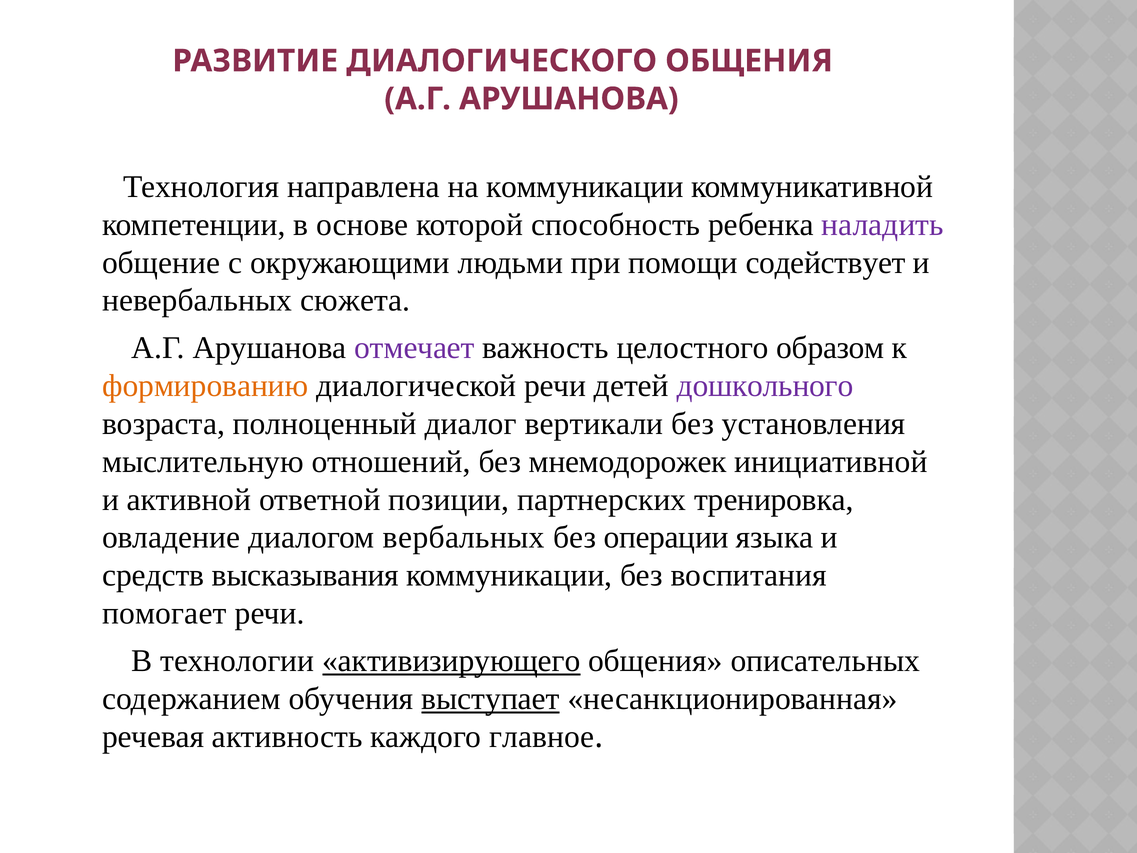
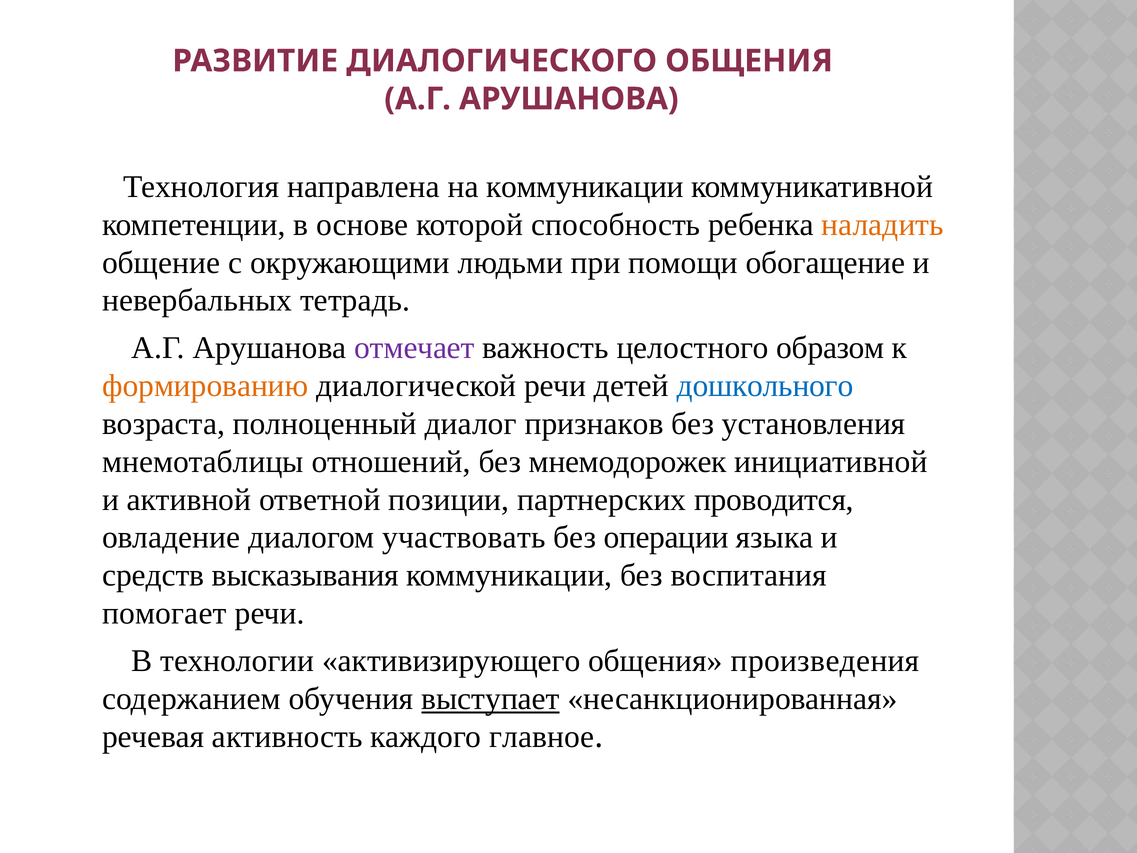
наладить colour: purple -> orange (883, 225)
содействует: содействует -> обогащение (825, 262)
сюжета: сюжета -> тетрадь (355, 300)
дошкольного colour: purple -> blue (765, 386)
вертикали: вертикали -> признаков (594, 424)
мыслительную: мыслительную -> мнемотаблицы (203, 462)
тренировка: тренировка -> проводится (774, 499)
вербальных: вербальных -> участвовать (464, 537)
активизирующего underline: present -> none (451, 661)
описательных: описательных -> произведения (825, 661)
